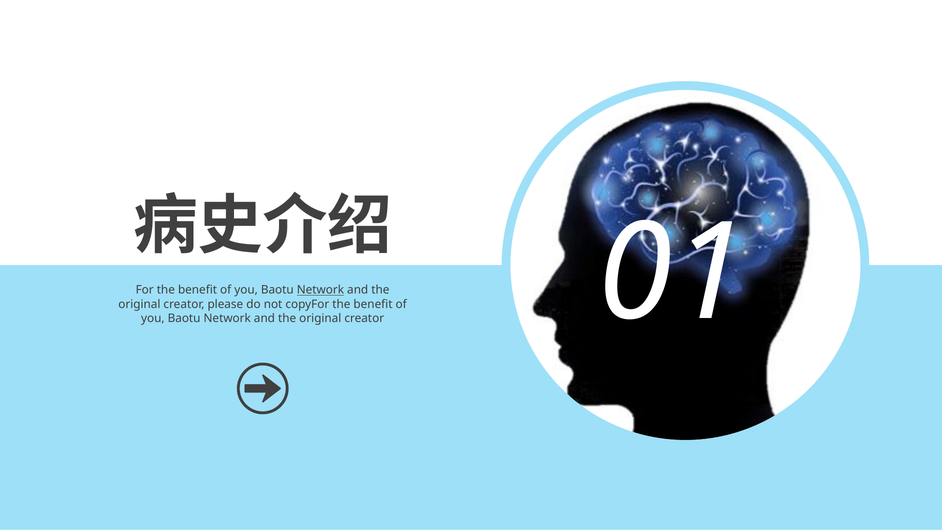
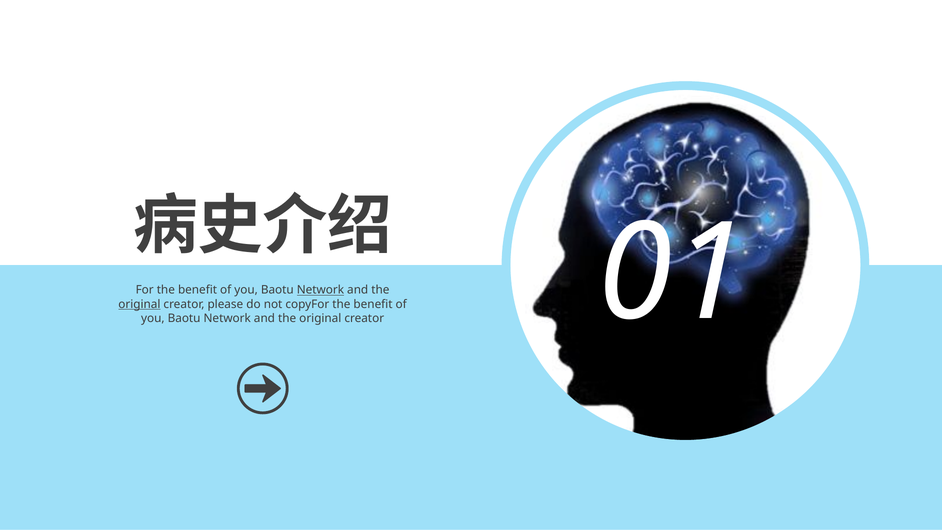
original underline: none -> present (139, 304)
